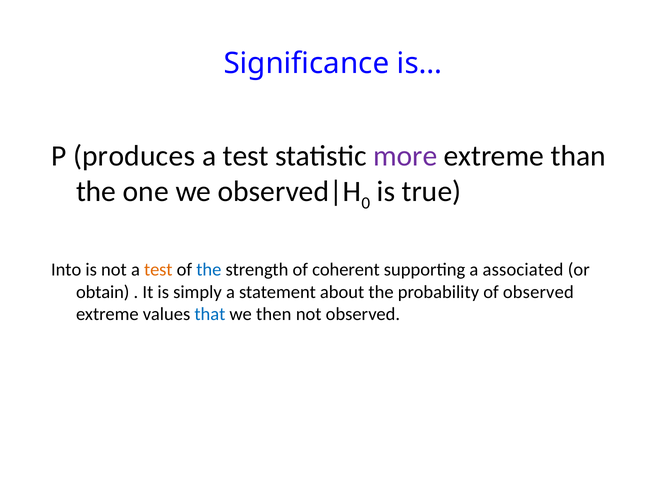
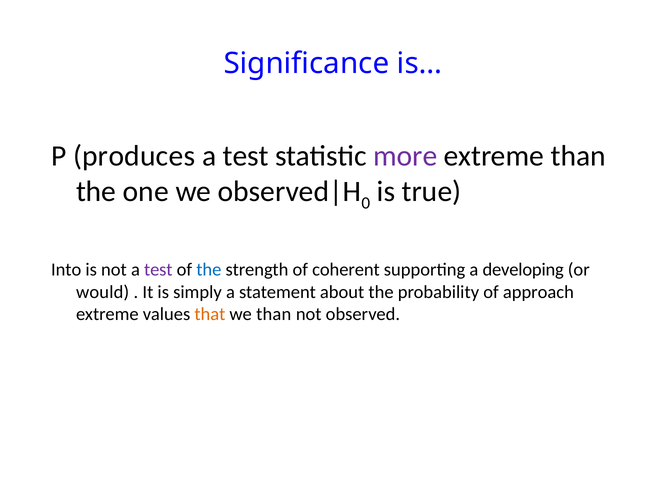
test colour: orange -> purple (158, 270)
associated: associated -> developing (523, 270)
obtain: obtain -> would (103, 292)
of observed: observed -> approach (538, 292)
that colour: blue -> orange (210, 314)
we then: then -> than (274, 314)
